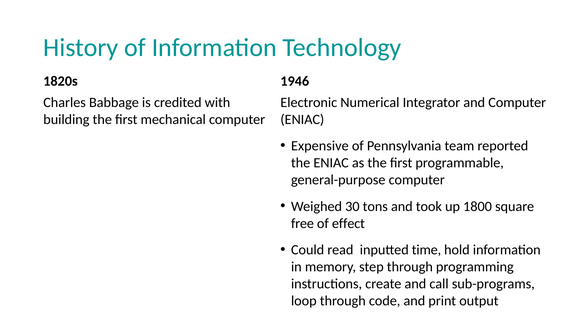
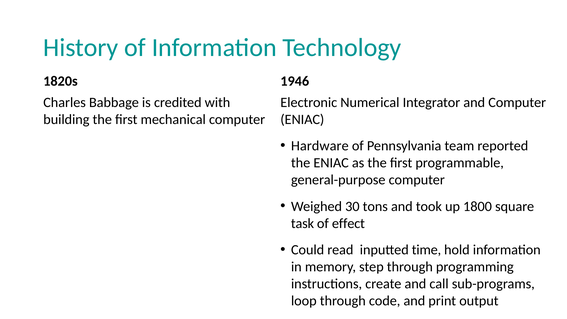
Expensive: Expensive -> Hardware (320, 146)
free: free -> task (302, 223)
